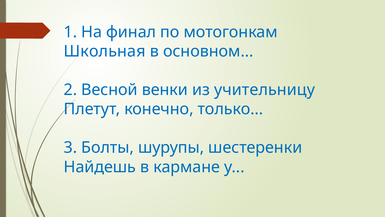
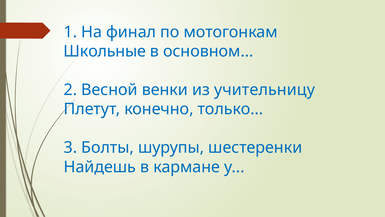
Школьная: Школьная -> Школьные (105, 51)
